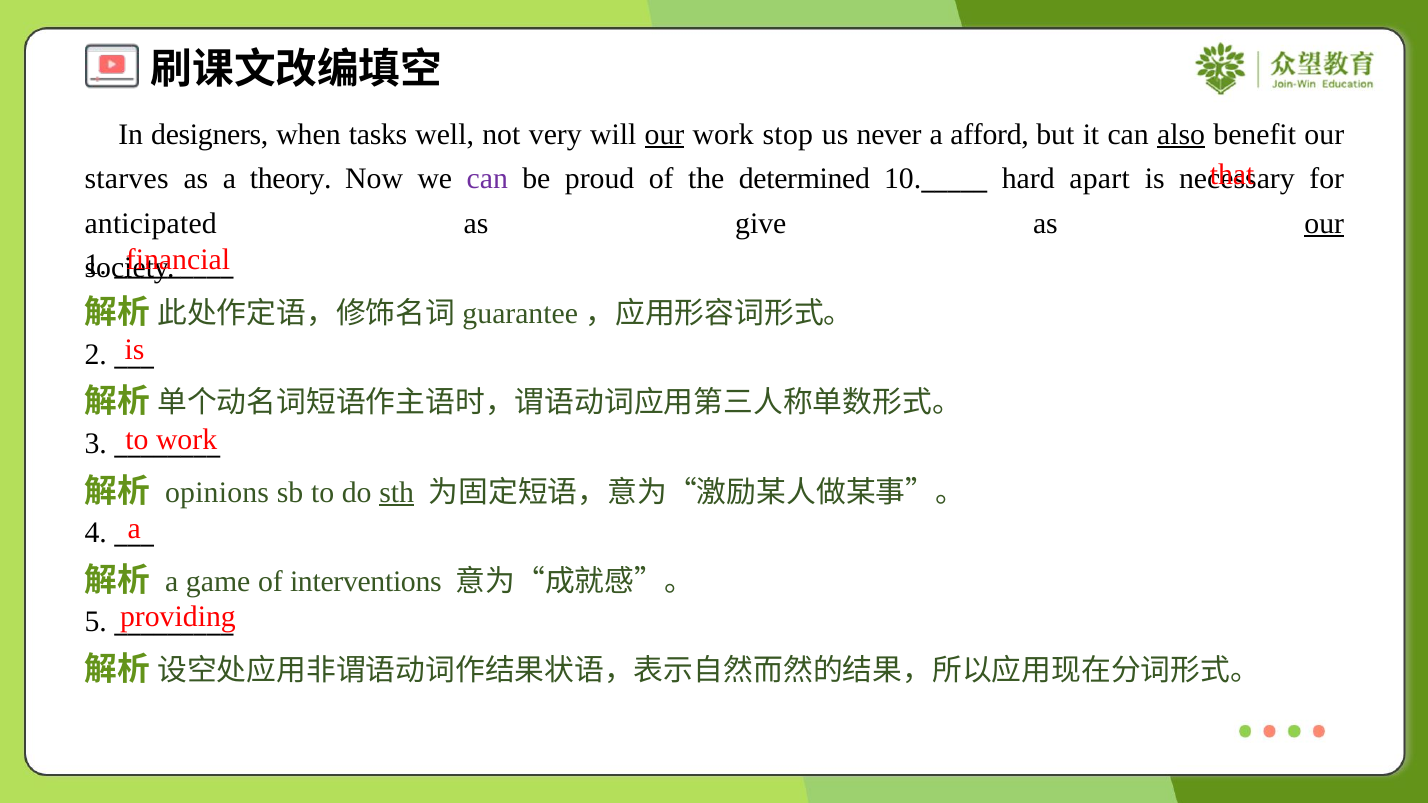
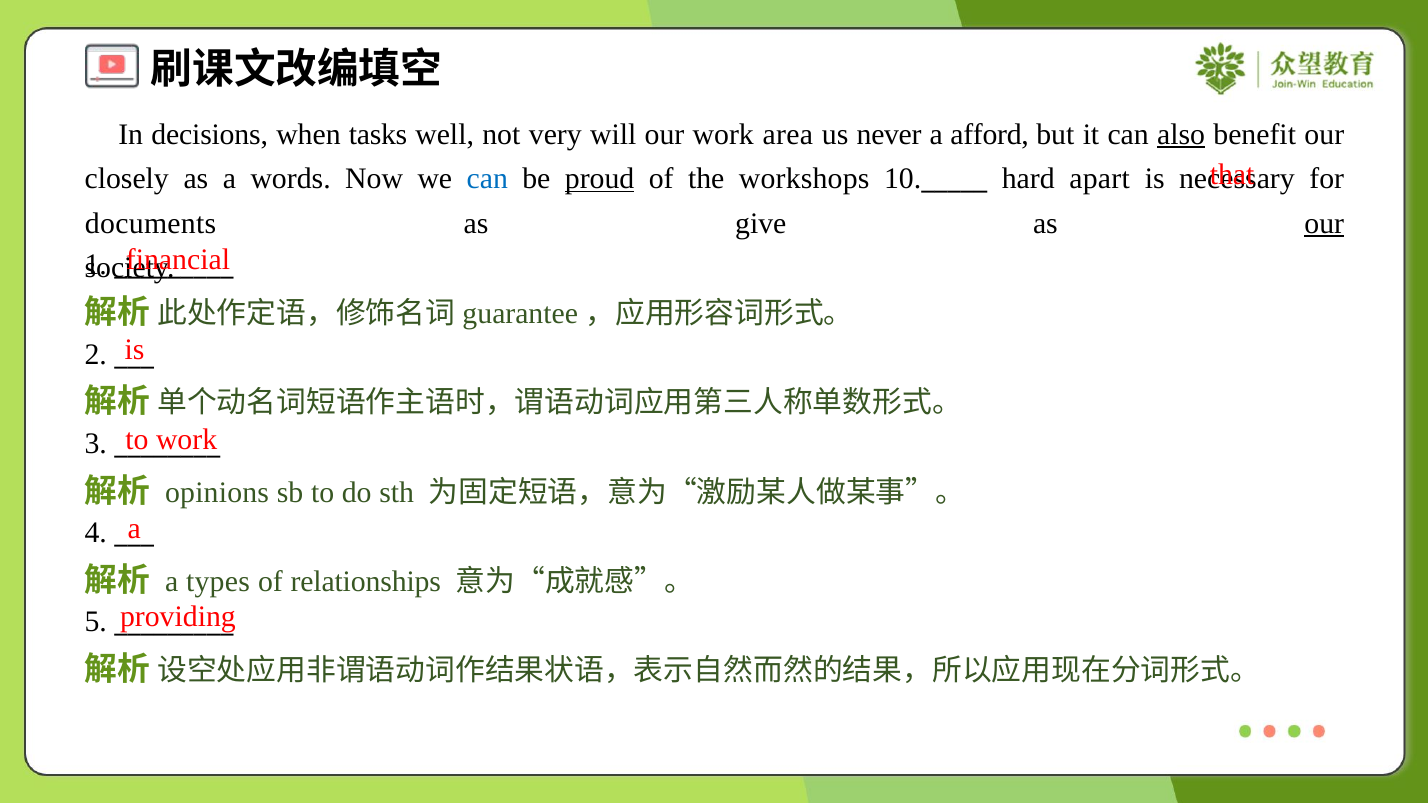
designers: designers -> decisions (210, 134)
our underline: present -> none (665, 134)
stop: stop -> area (788, 134)
starves: starves -> closely (127, 179)
theory: theory -> words (291, 179)
can colour: purple -> blue (487, 179)
proud underline: none -> present (600, 179)
determined: determined -> workshops (804, 179)
anticipated: anticipated -> documents (151, 223)
sth underline: present -> none (397, 492)
game: game -> types (218, 582)
interventions: interventions -> relationships (366, 582)
